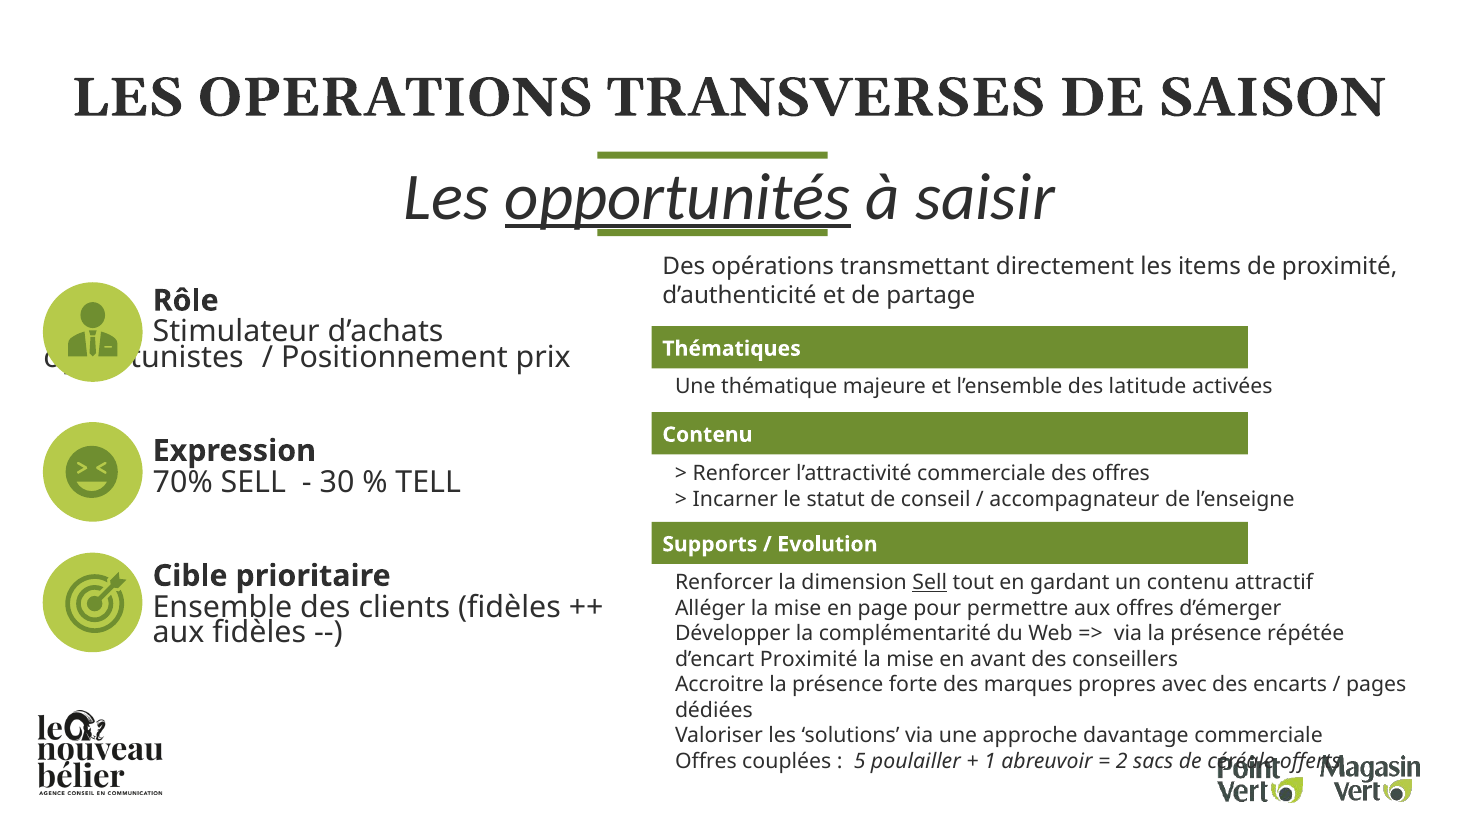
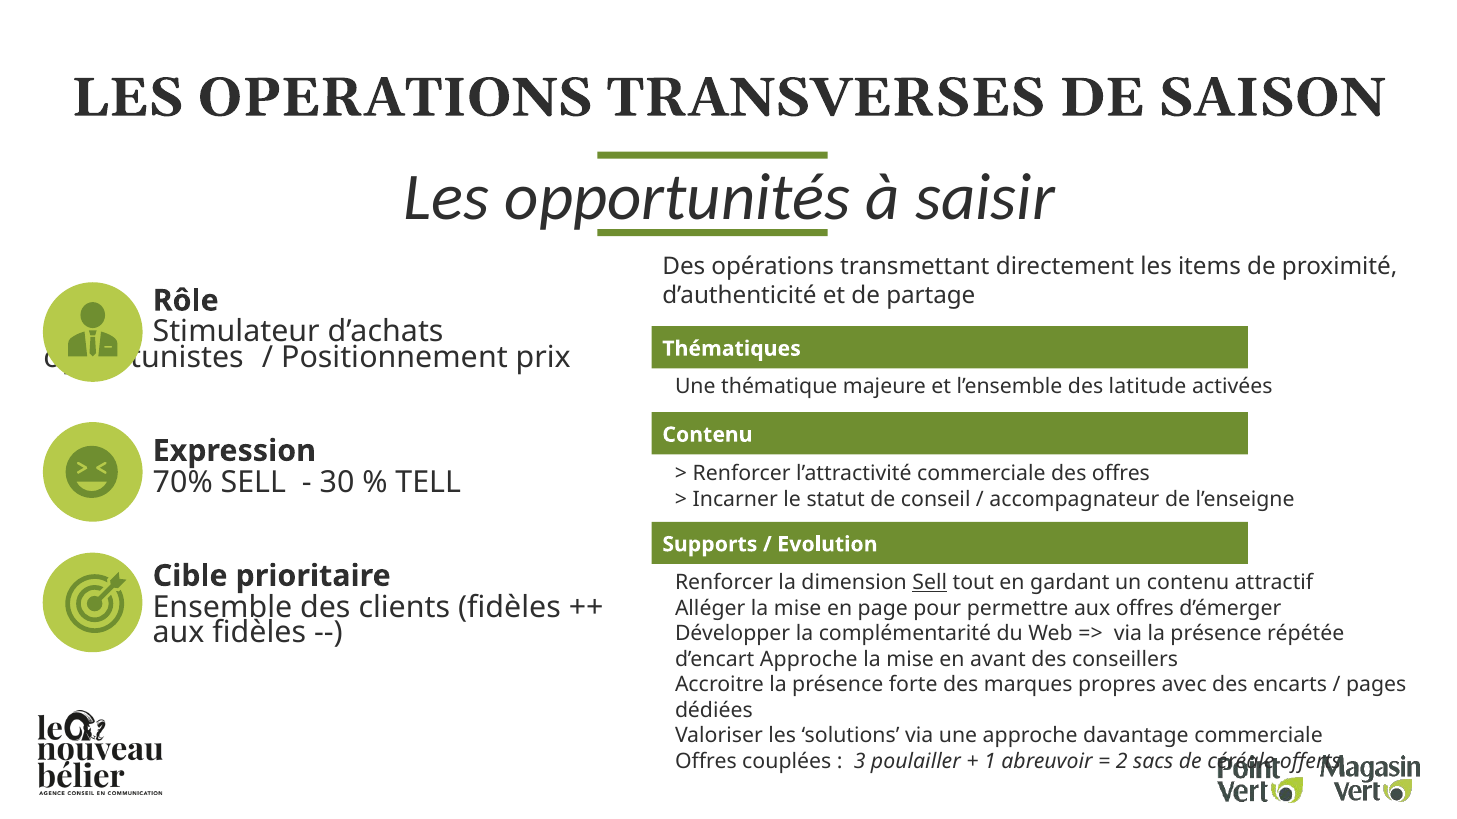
opportunités underline: present -> none (678, 198)
d’encart Proximité: Proximité -> Approche (809, 660)
5: 5 -> 3 (860, 762)
